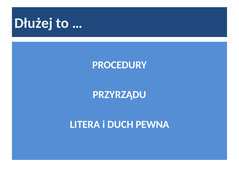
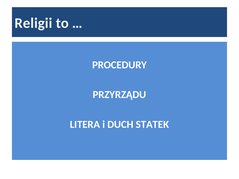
Dłużej: Dłużej -> Religii (33, 23)
PEWNA: PEWNA -> STATEK (152, 125)
